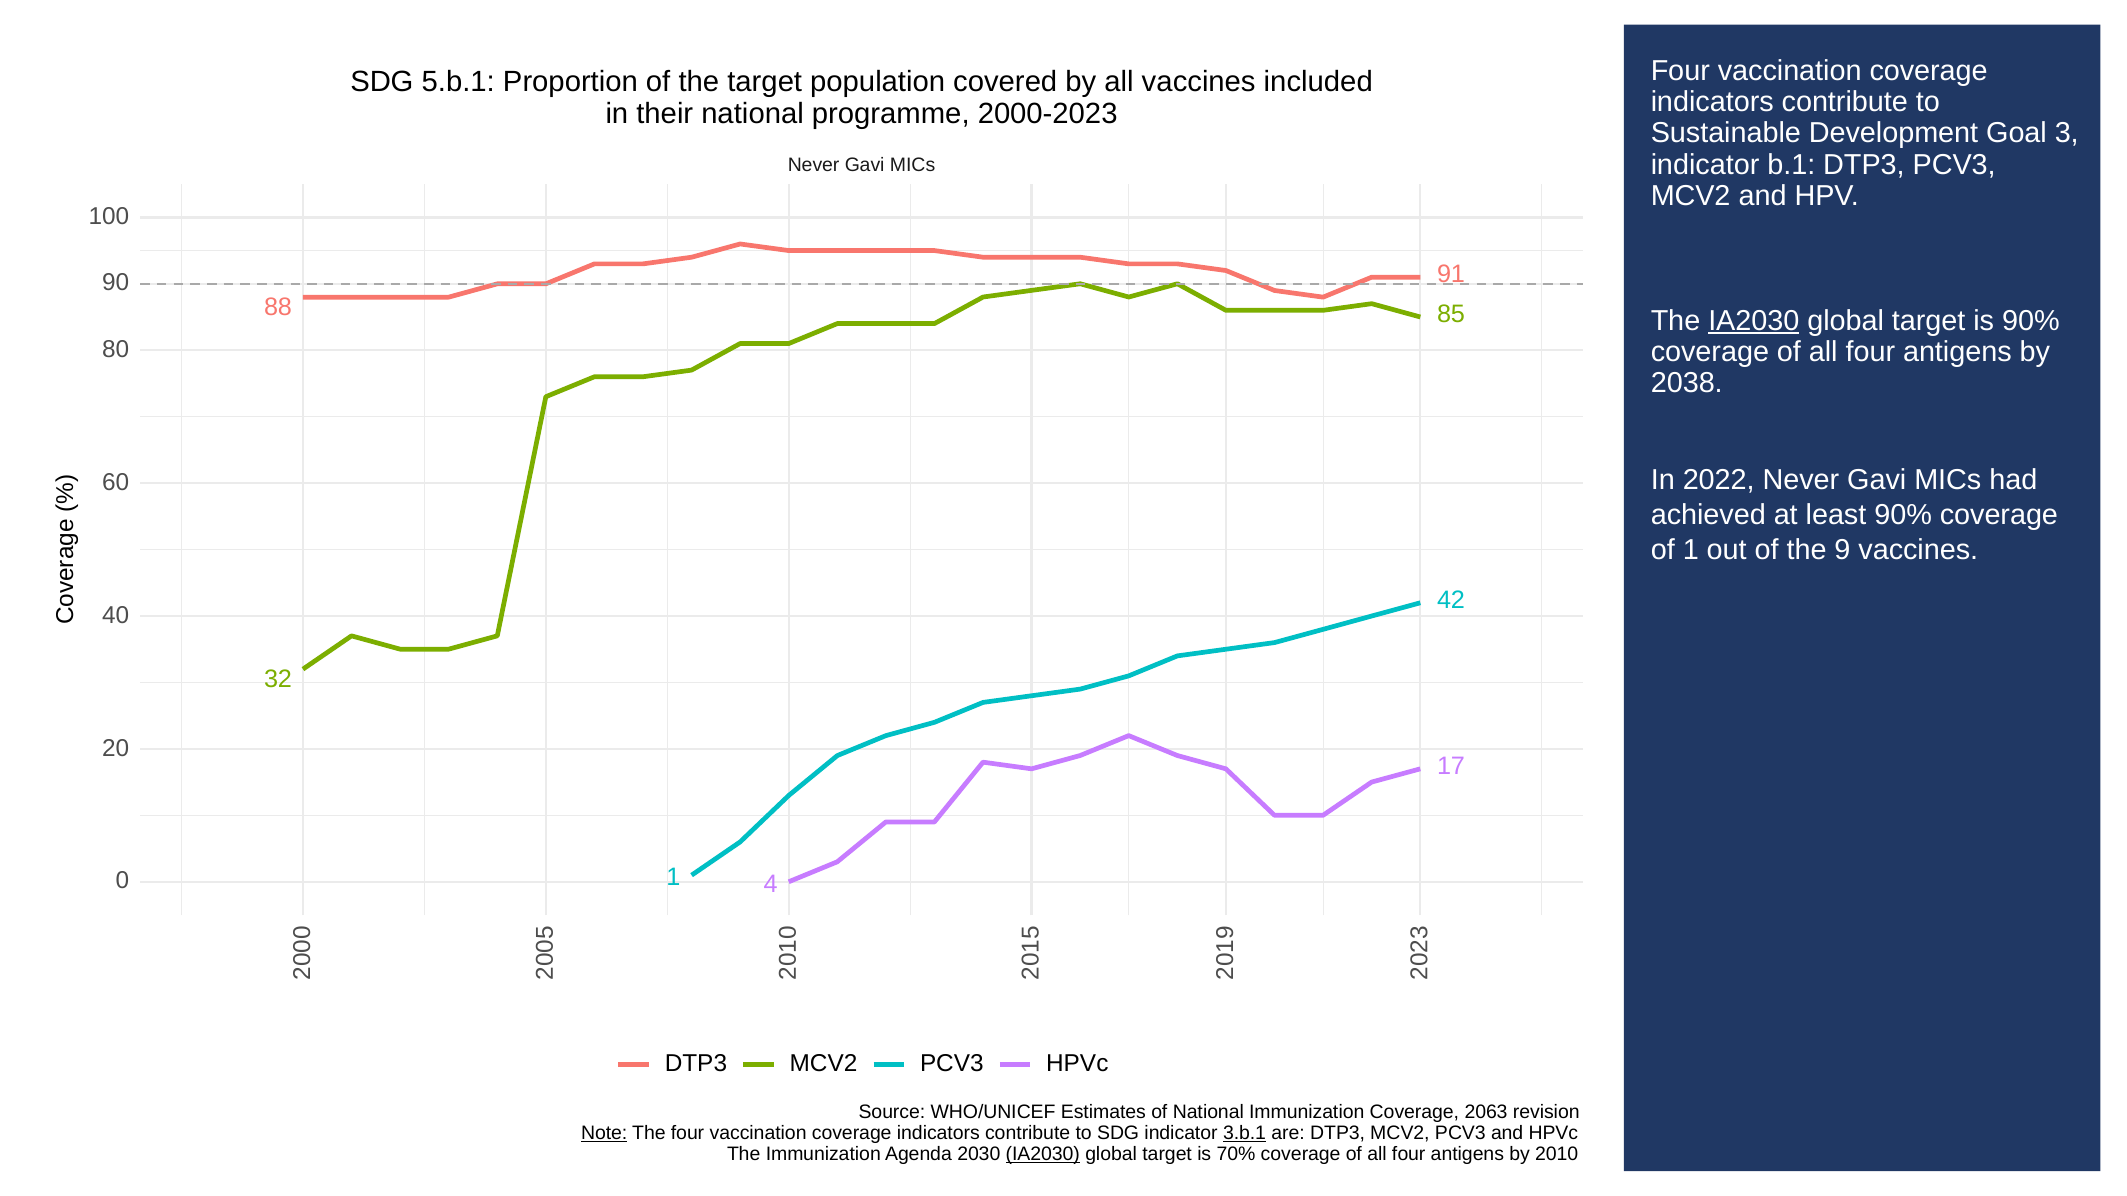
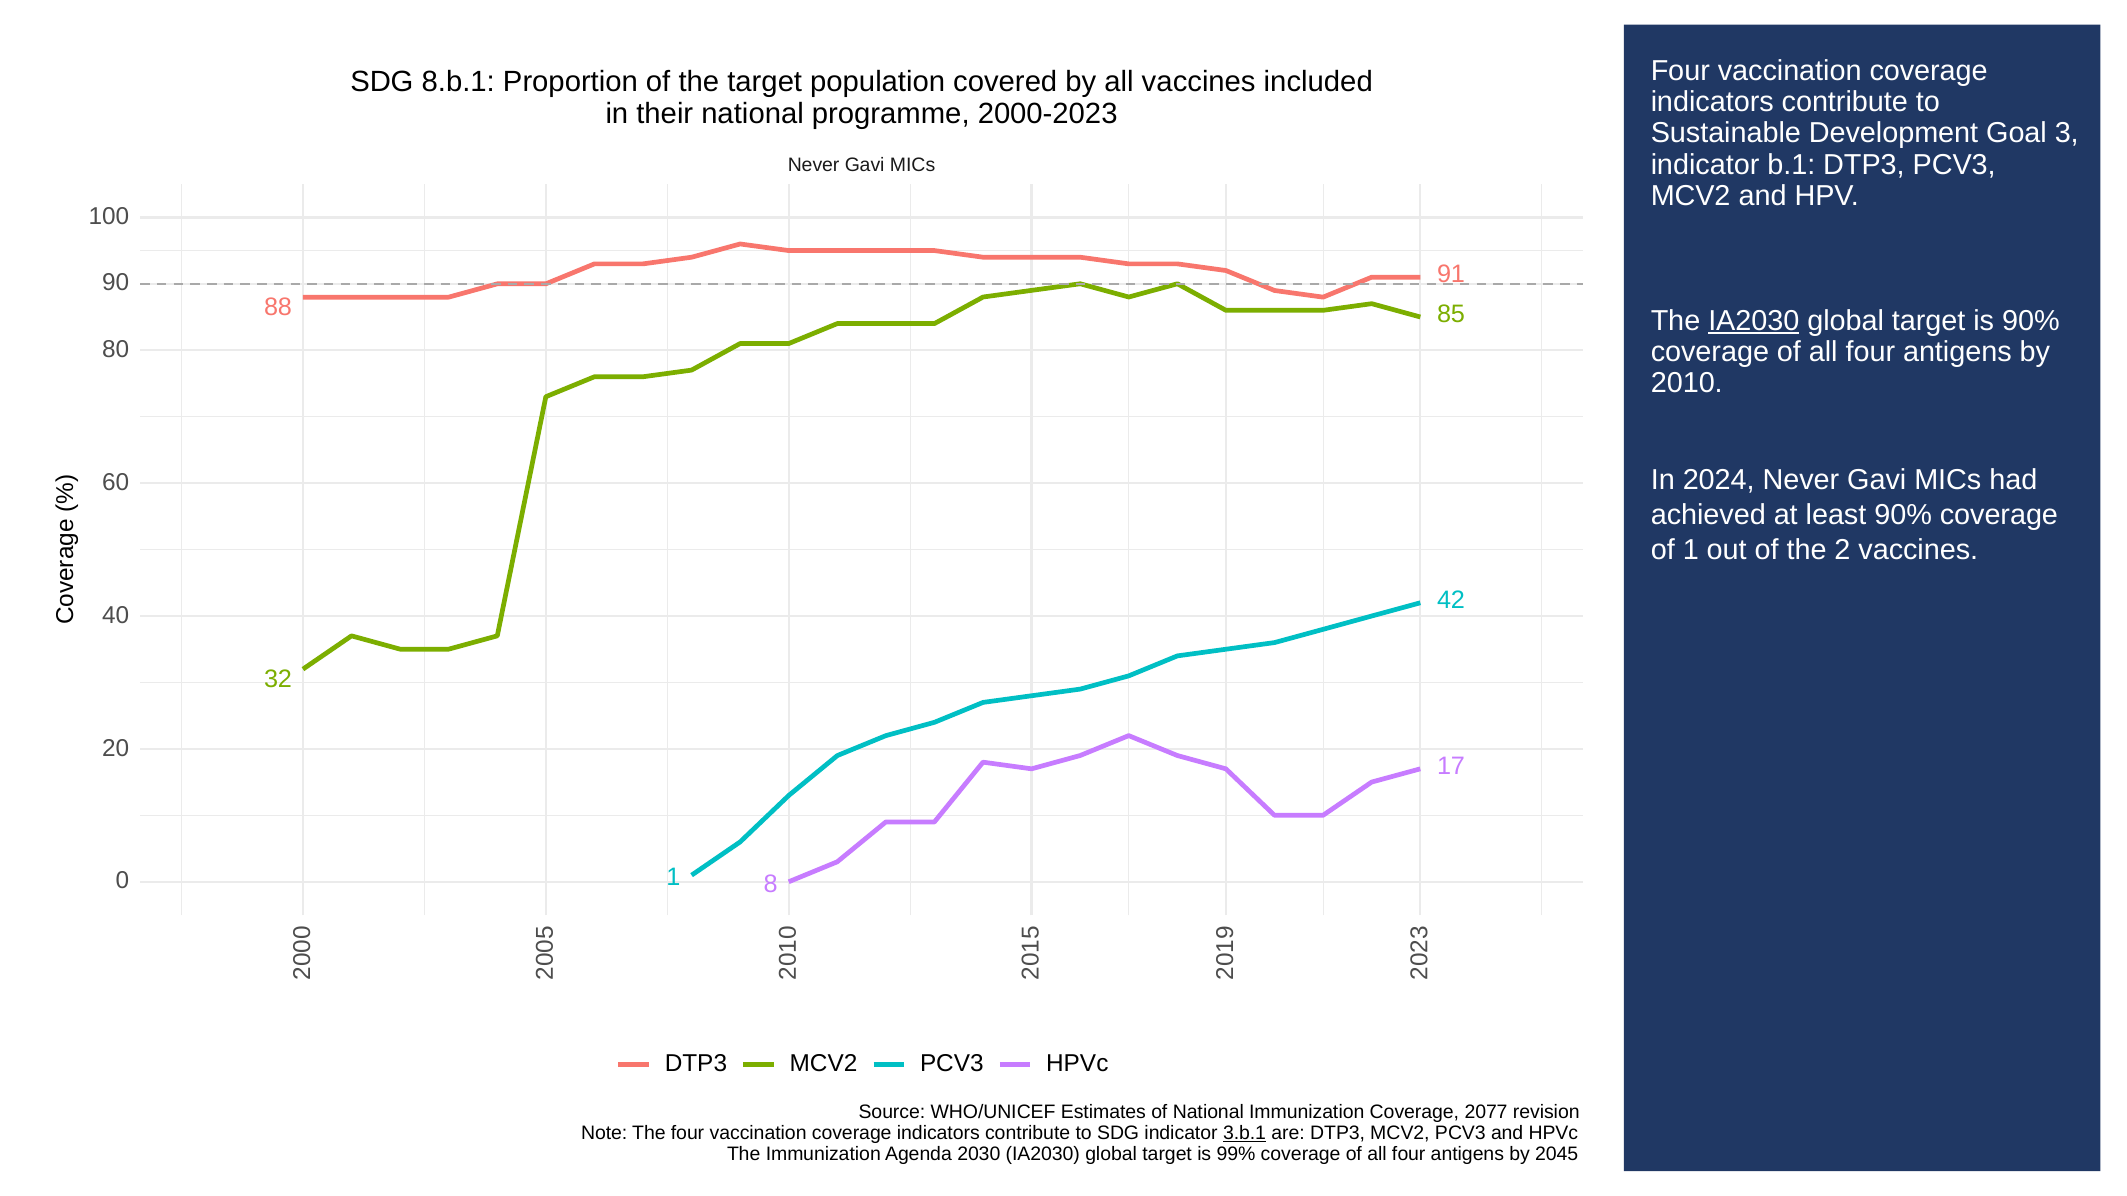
5.b.1: 5.b.1 -> 8.b.1 (458, 82)
2038: 2038 -> 2010 (1687, 383)
2022: 2022 -> 2024 (1719, 481)
the 9: 9 -> 2 (1842, 550)
4: 4 -> 8 (771, 884)
2063: 2063 -> 2077 (1486, 1112)
Note underline: present -> none (604, 1133)
IA2030 underline: present -> none (1043, 1154)
70%: 70% -> 99% (1236, 1154)
2010: 2010 -> 2045 (1557, 1154)
